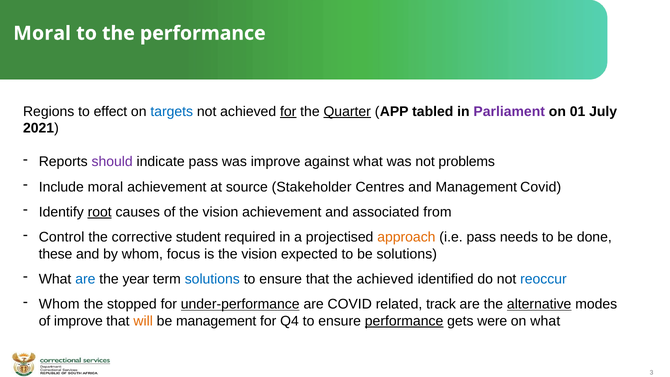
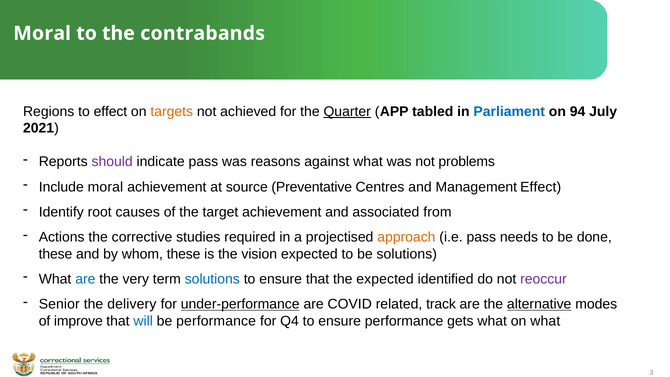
the performance: performance -> contrabands (203, 33)
targets colour: blue -> orange (172, 112)
for underline: present -> none (288, 112)
Parliament colour: purple -> blue (509, 112)
01: 01 -> 94 (578, 112)
was improve: improve -> reasons (276, 162)
Stakeholder: Stakeholder -> Preventative (312, 187)
Management Covid: Covid -> Effect (541, 187)
root underline: present -> none (100, 212)
of the vision: vision -> target (220, 212)
Control: Control -> Actions (62, 237)
student: student -> studies (198, 237)
whom focus: focus -> these (184, 254)
year: year -> very (136, 279)
the achieved: achieved -> expected (385, 279)
reoccur colour: blue -> purple (543, 279)
Whom: Whom -> Senior (59, 304)
stopped: stopped -> delivery (132, 304)
will colour: orange -> blue (143, 321)
be management: management -> performance (216, 321)
performance underline: present -> none (404, 321)
gets were: were -> what (492, 321)
